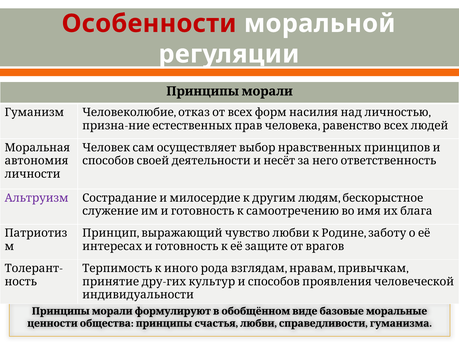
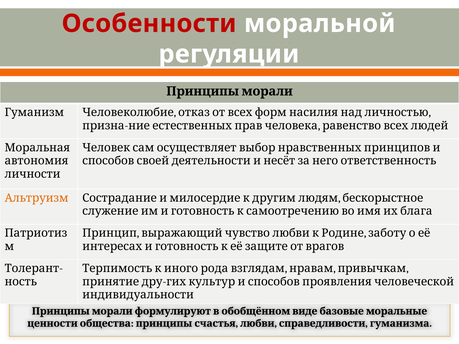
Альтруизм colour: purple -> orange (37, 198)
